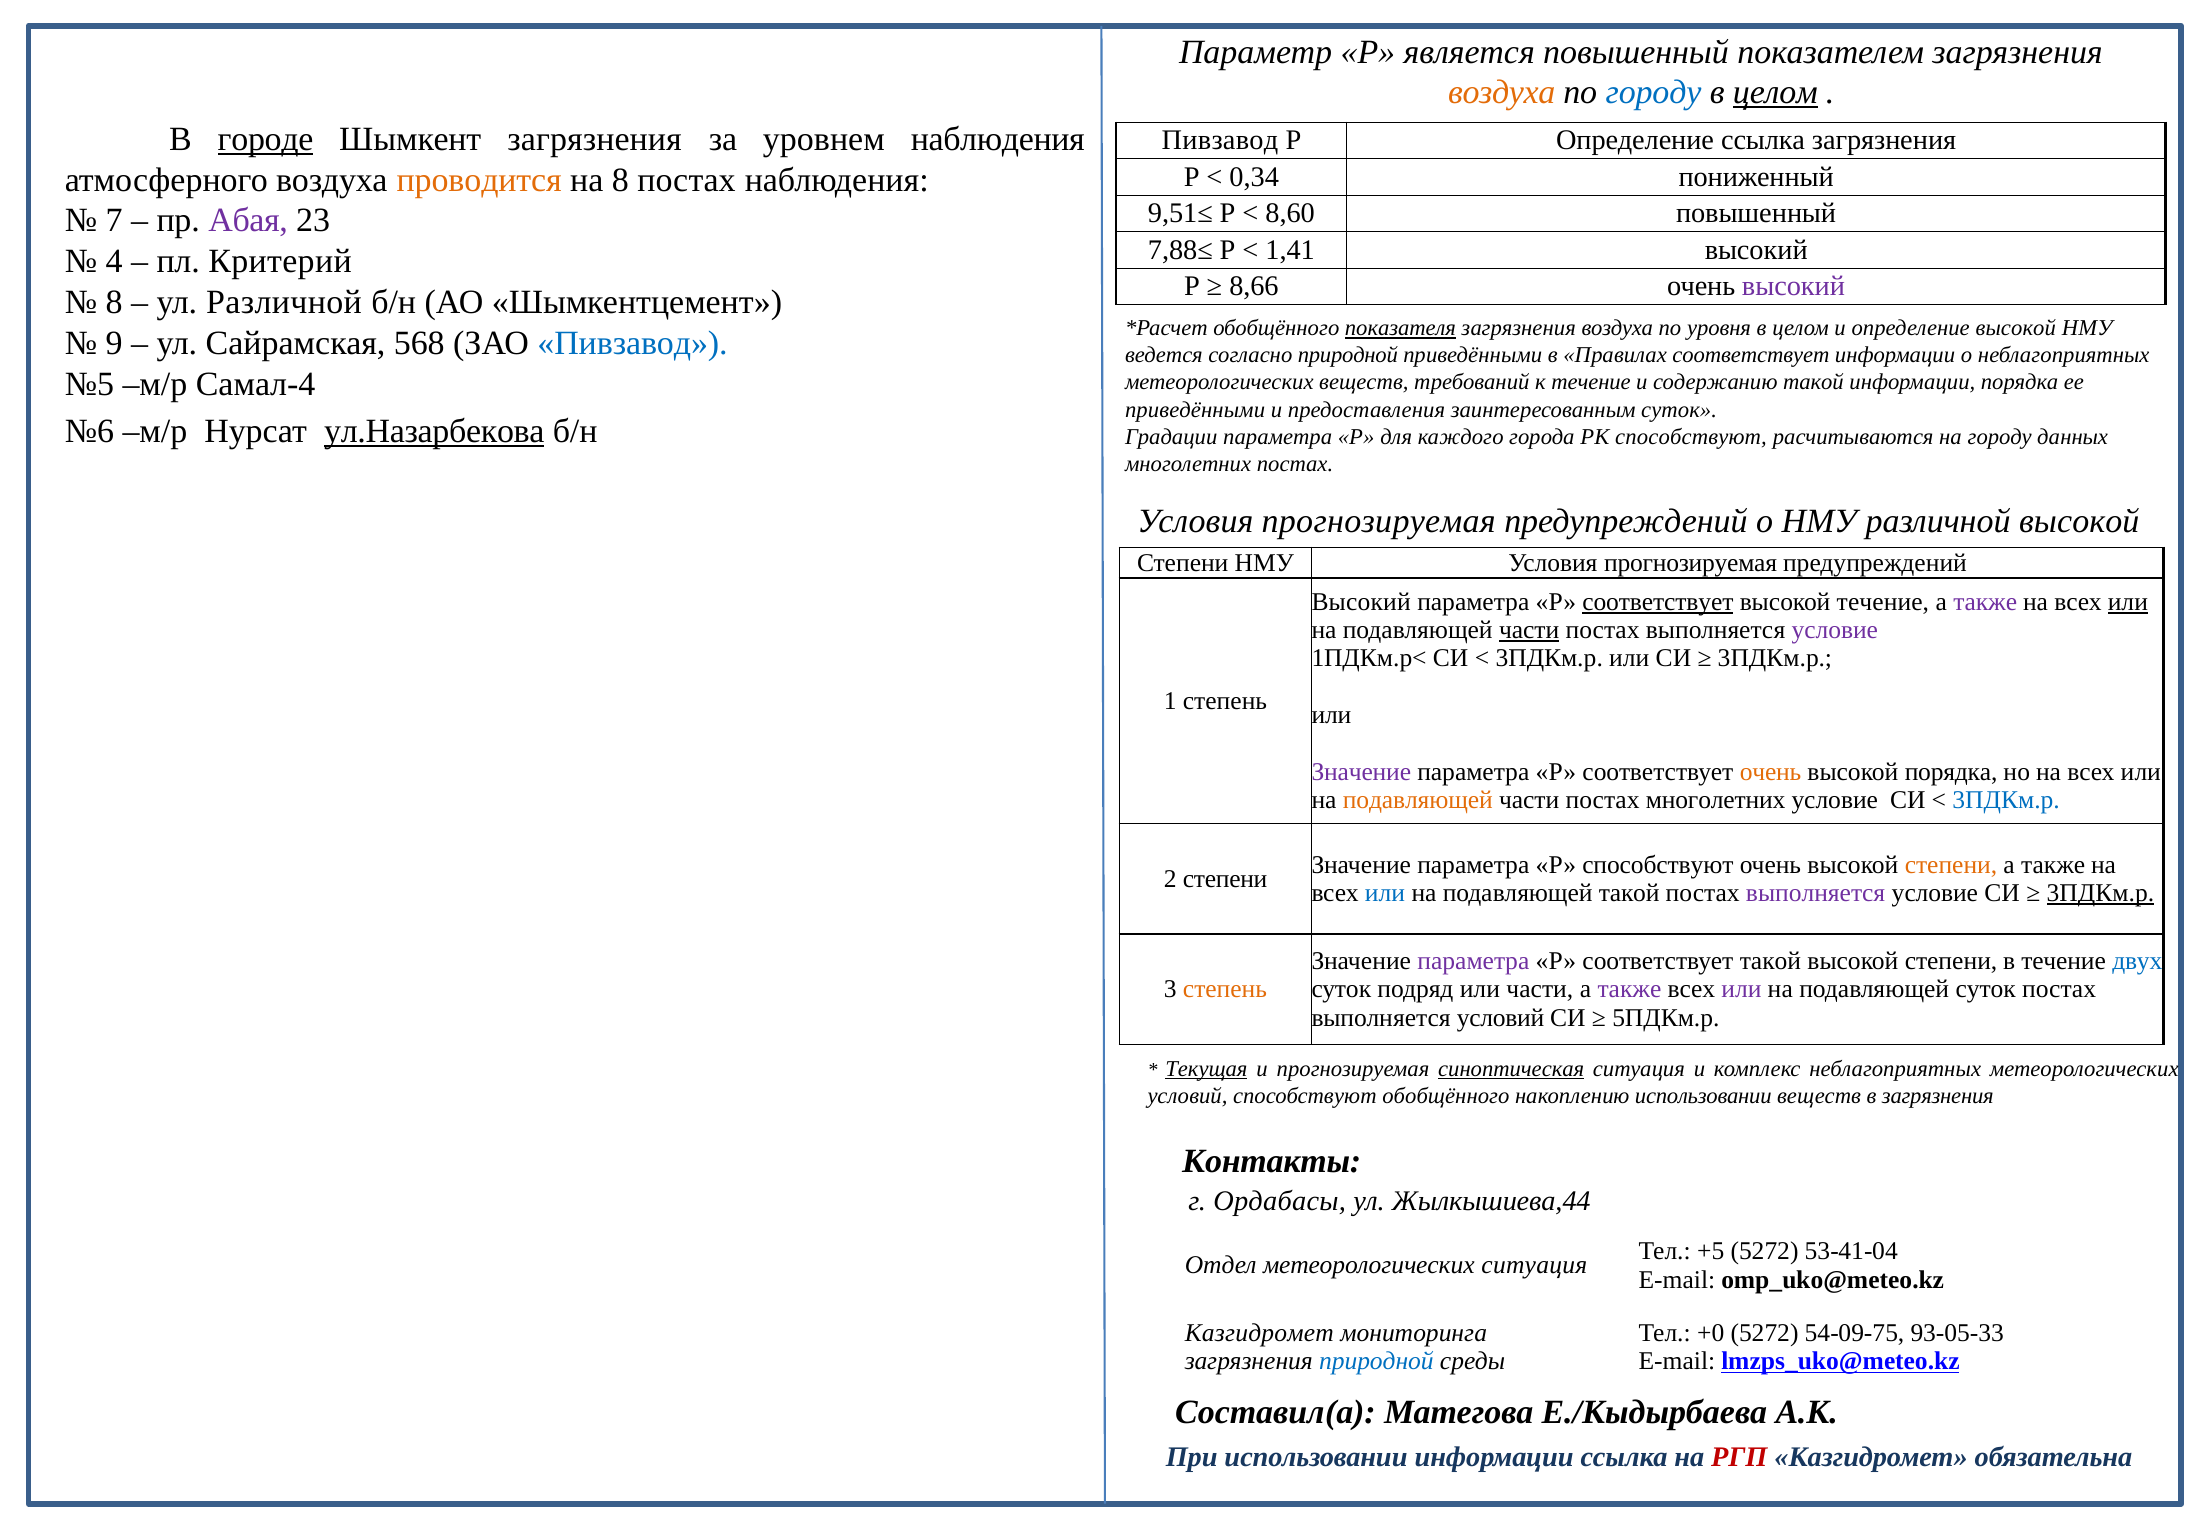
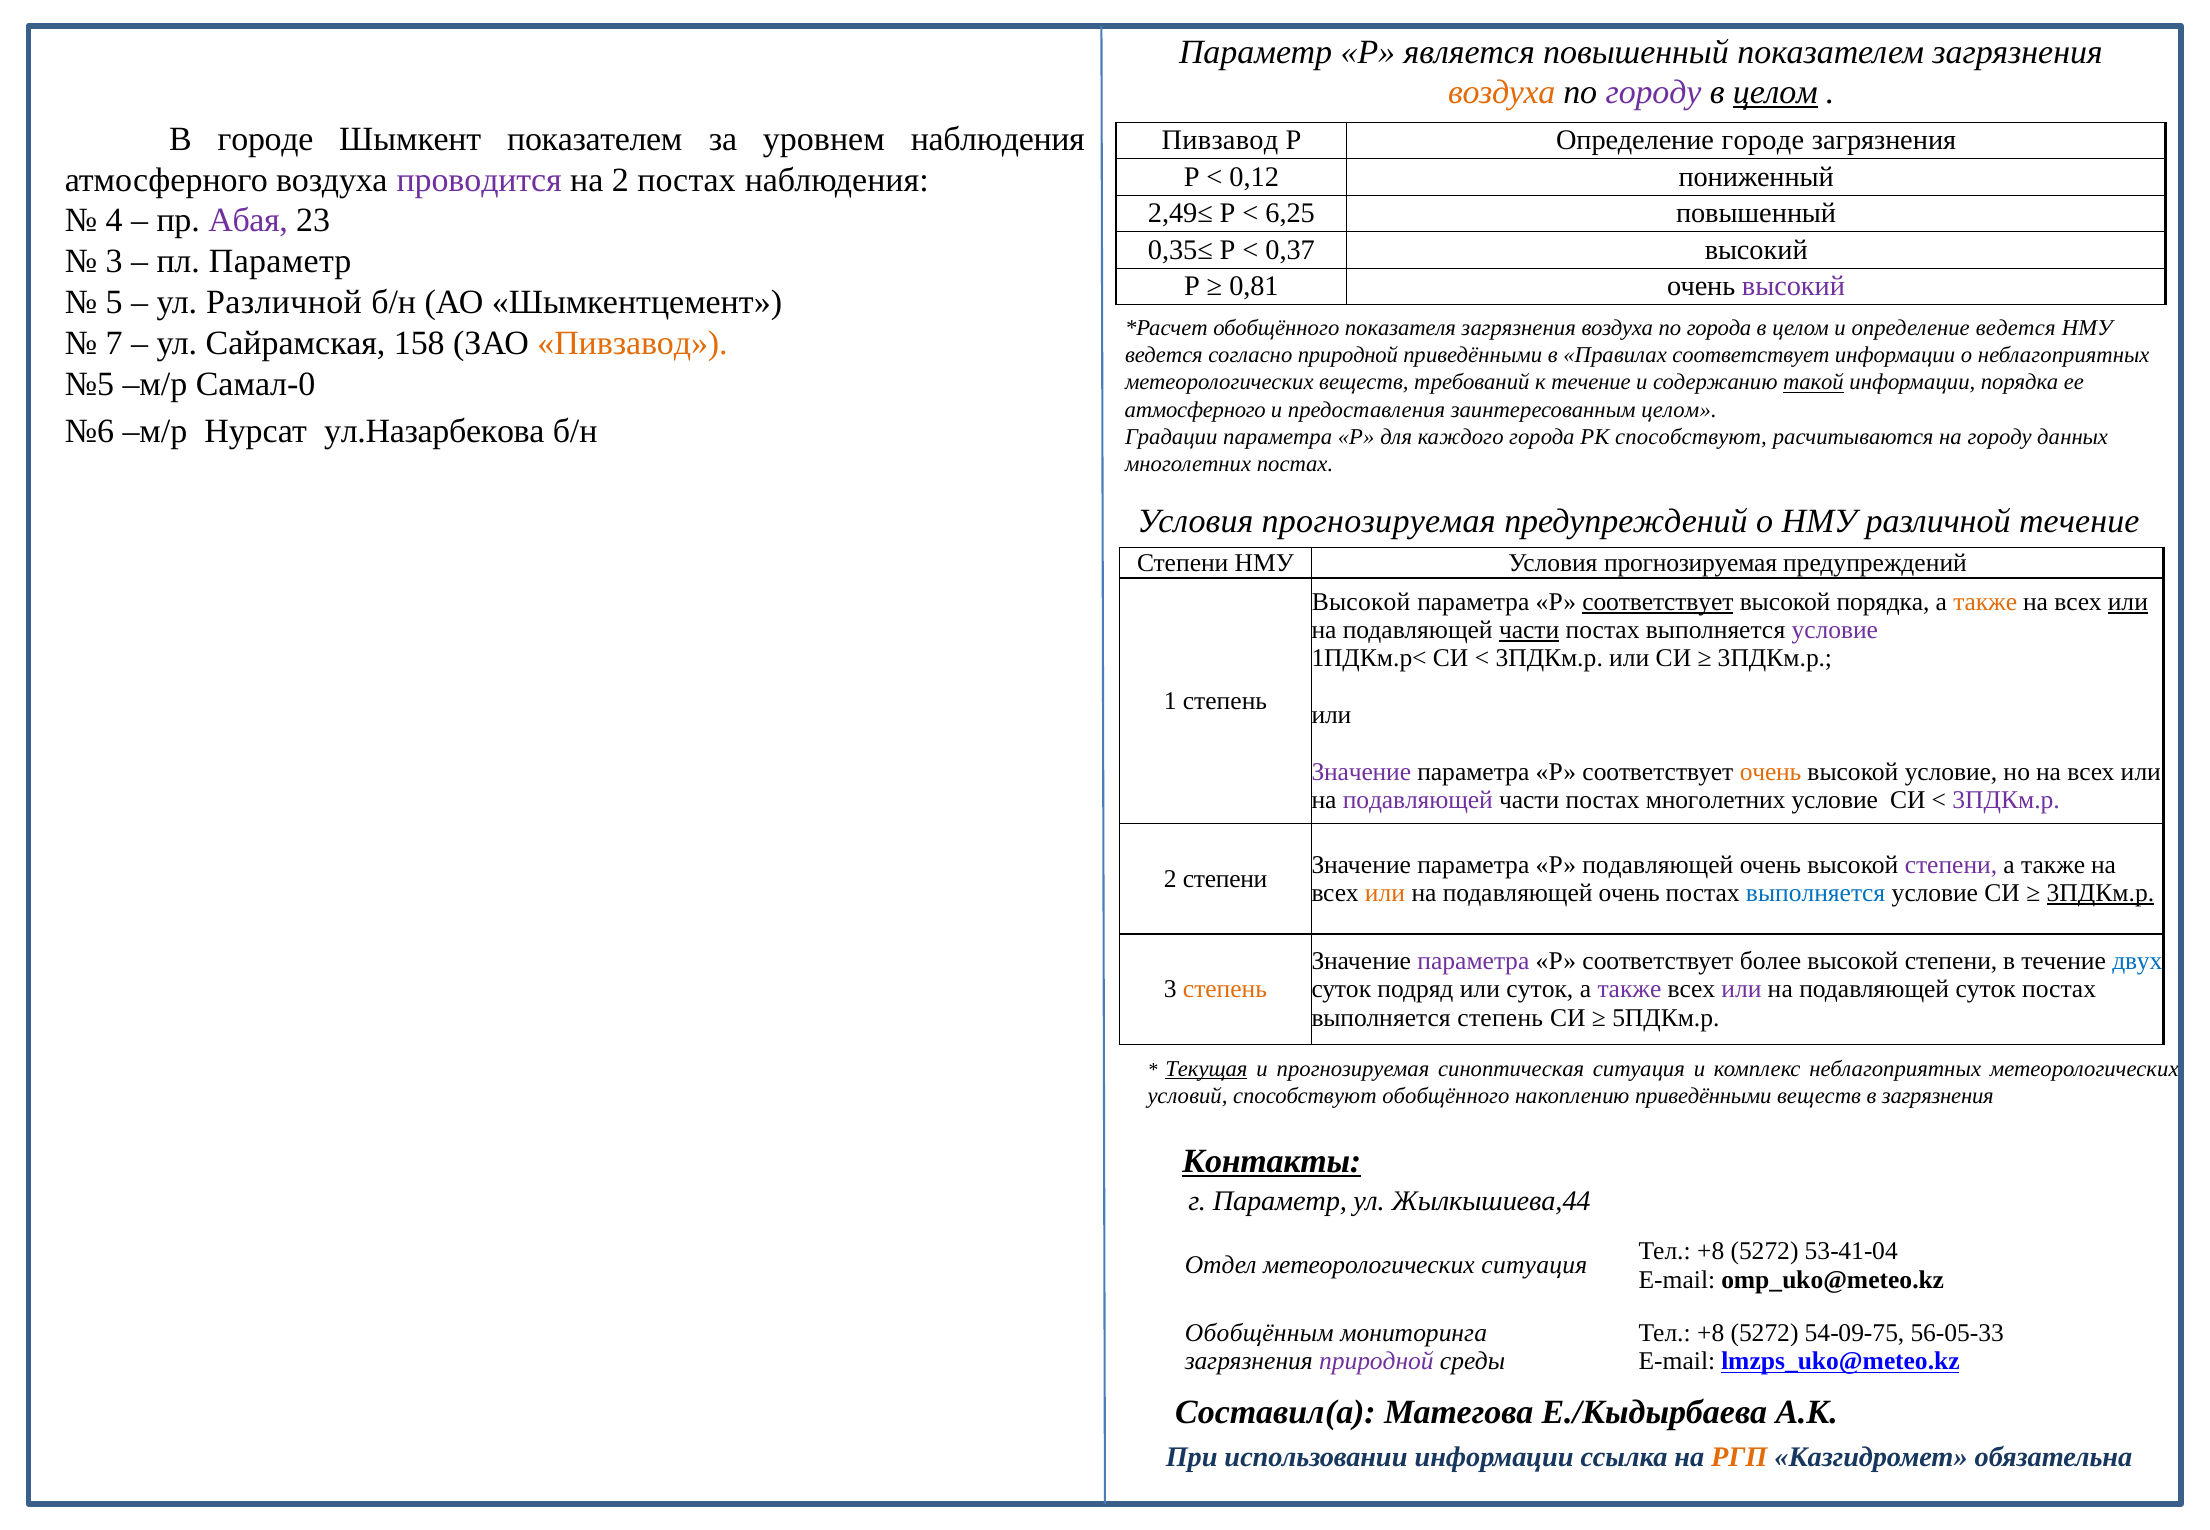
городу colour: blue -> purple (1653, 93)
городе underline: present -> none (266, 139)
Шымкент загрязнения: загрязнения -> показателем (595, 139)
Определение ссылка: ссылка -> городе (1763, 140)
0,34: 0,34 -> 0,12 (1254, 177)
проводится colour: orange -> purple (479, 180)
на 8: 8 -> 2 (620, 180)
9,51≤: 9,51≤ -> 2,49≤ (1180, 213)
8,60: 8,60 -> 6,25 (1290, 213)
7: 7 -> 4 (114, 221)
7,88≤: 7,88≤ -> 0,35≤ (1180, 250)
1,41: 1,41 -> 0,37 (1290, 250)
4: 4 -> 3 (114, 262)
пл Критерий: Критерий -> Параметр (280, 262)
8,66: 8,66 -> 0,81 (1254, 286)
8: 8 -> 5 (114, 302)
показателя underline: present -> none (1400, 328)
по уровня: уровня -> города (1719, 328)
определение высокой: высокой -> ведется (2016, 328)
9: 9 -> 7 (114, 343)
568: 568 -> 158 (419, 343)
Пивзавод colour: blue -> orange (633, 343)
Самал-4: Самал-4 -> Самал-0 (256, 384)
такой underline: none -> present (1813, 382)
приведёнными: приведёнными -> атмосферного (1195, 410)
заинтересованным суток: суток -> целом (1679, 410)
ул.Назарбекова underline: present -> none (434, 432)
различной высокой: высокой -> течение (2079, 521)
Высокий: Высокий -> Высокой (1361, 602)
высокой течение: течение -> порядка (1883, 602)
также colour: purple -> orange (1985, 602)
высокой порядка: порядка -> условие (1951, 772)
подавляющей colour: orange -> purple (1418, 800)
3ПДКм.р colour: blue -> purple (2006, 800)
Р способствуют: способствуют -> подавляющей (1658, 865)
степени colour: orange -> purple (1951, 865)
или colour: blue -> orange (1385, 893)
на подавляющей такой: такой -> очень (1629, 893)
выполняется colour: purple -> blue (1816, 893)
соответствует такой: такой -> более (1770, 961)
или части: части -> суток (1540, 989)
выполняется условий: условий -> степень (1500, 1018)
синоптическая underline: present -> none (1511, 1069)
накоплению использовании: использовании -> приведёнными (1703, 1096)
Контакты underline: none -> present (1272, 1162)
г Ордабасы: Ордабасы -> Параметр (1280, 1201)
+5: +5 -> +8 (1711, 1251)
Казгидромет: Казгидромет -> Обобщённым (1259, 1333)
+0: +0 -> +8 (1711, 1333)
93-05-33: 93-05-33 -> 56-05-33 (1957, 1333)
природной colour: blue -> purple (1376, 1361)
РГП colour: red -> orange (1739, 1457)
